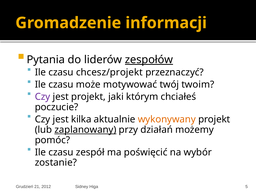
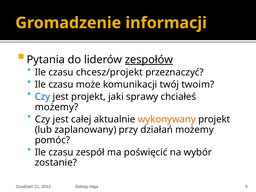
motywować: motywować -> komunikacji (130, 85)
Czy colour: purple -> blue (43, 97)
którym: którym -> sprawy (142, 97)
poczucie: poczucie -> możemy (56, 107)
kilka: kilka -> całej (81, 119)
zaplanowany underline: present -> none (85, 130)
